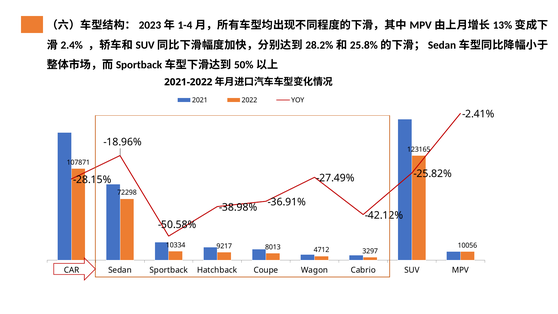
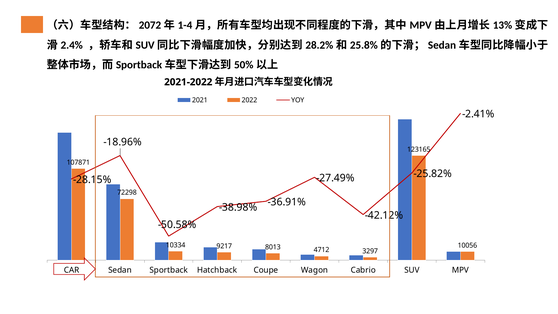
2023: 2023 -> 2072 (150, 25)
